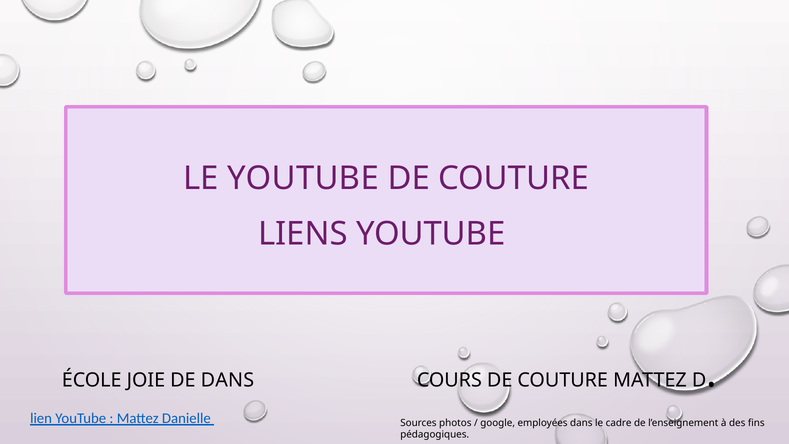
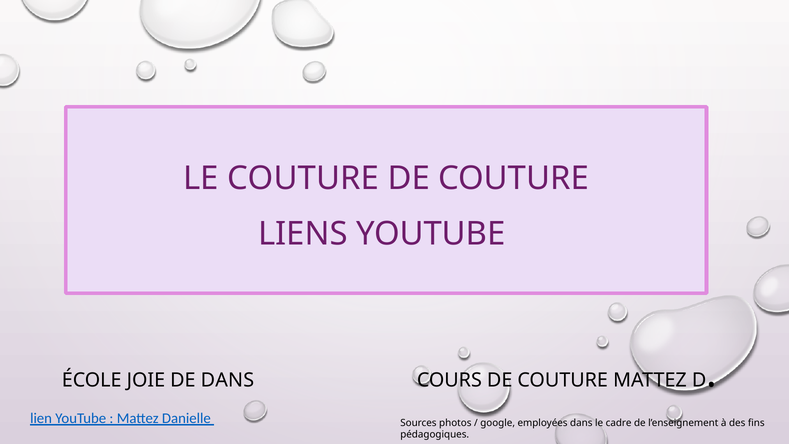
LE YOUTUBE: YOUTUBE -> COUTURE (303, 178)
